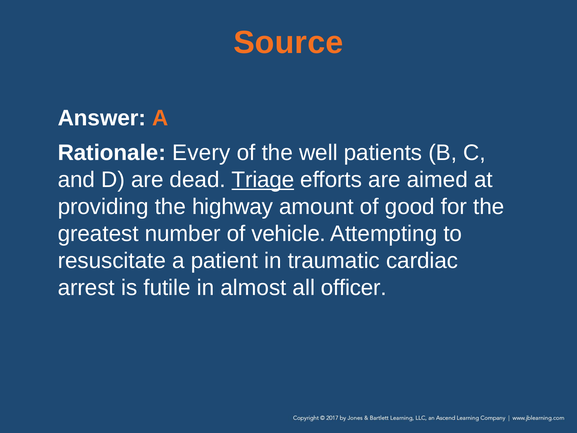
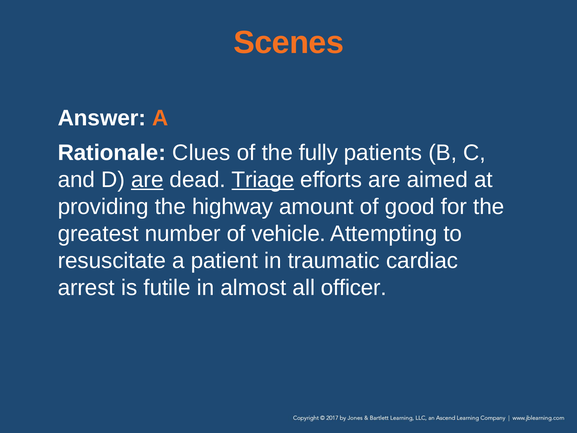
Source: Source -> Scenes (289, 42)
Every: Every -> Clues (201, 153)
well: well -> fully (318, 153)
are underline: none -> present (147, 180)
